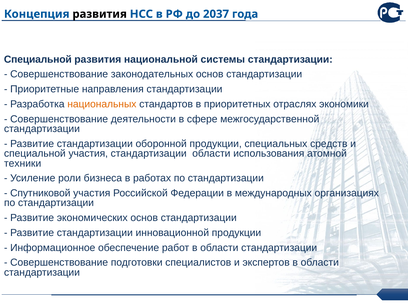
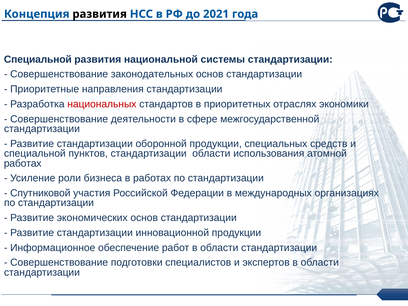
2037: 2037 -> 2021 (216, 14)
национальных colour: orange -> red (102, 104)
специальной участия: участия -> пунктов (88, 154)
техники: техники -> работах (23, 163)
